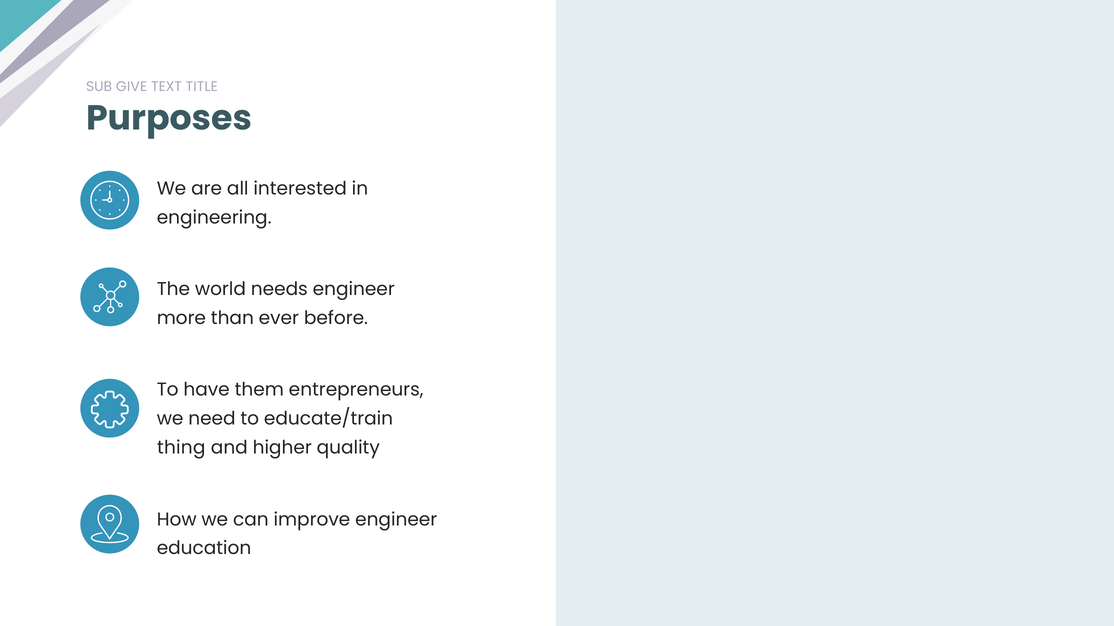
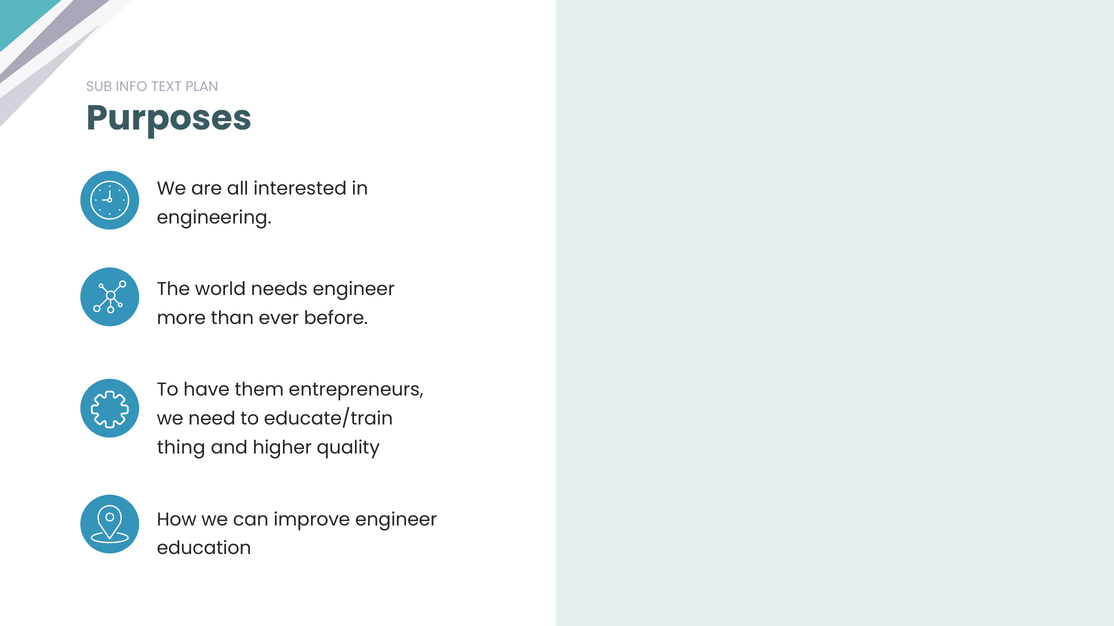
GIVE: GIVE -> INFO (132, 87)
TITLE: TITLE -> PLAN (202, 87)
